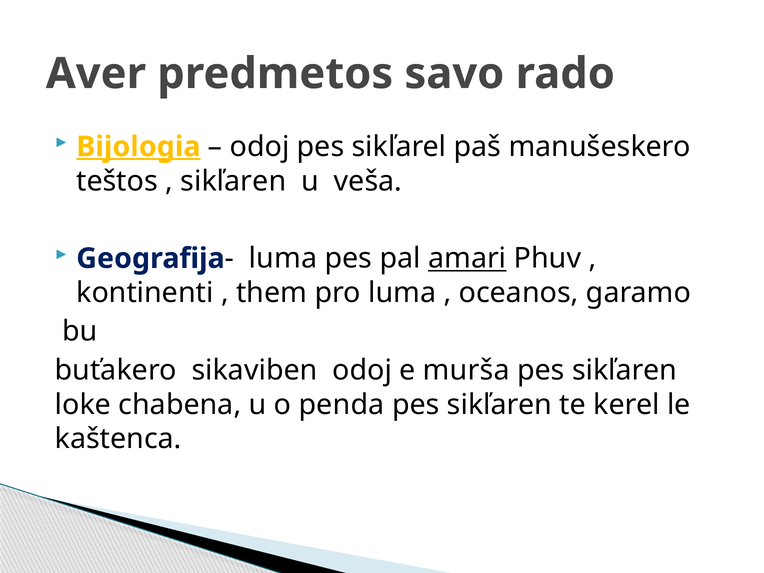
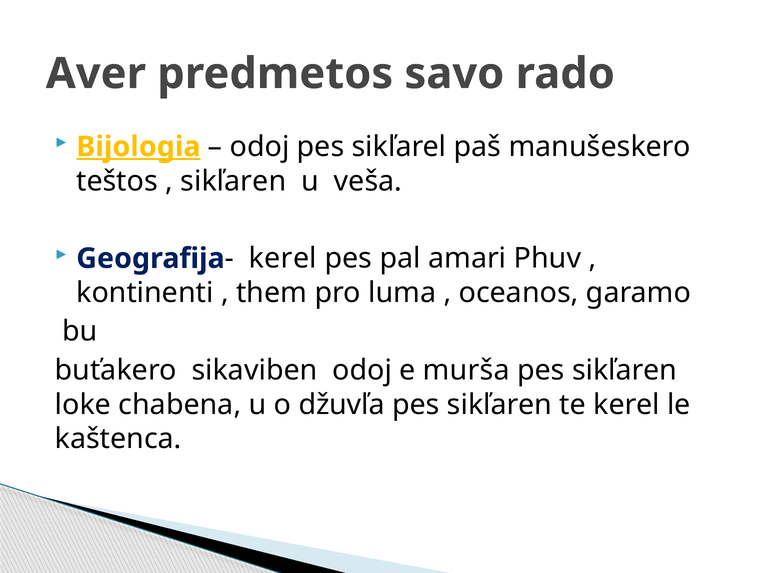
luma: luma -> kerel (283, 258)
amari underline: present -> none (467, 258)
penda: penda -> džuvľa (342, 405)
